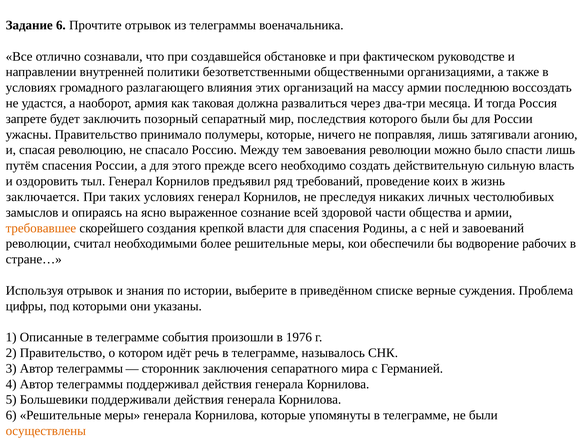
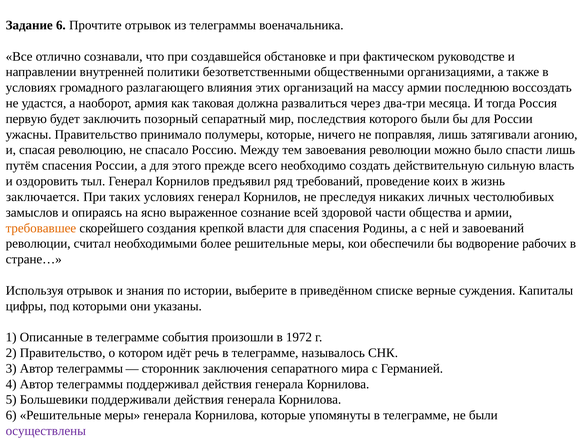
запрете: запрете -> первую (26, 119)
Проблема: Проблема -> Капиталы (546, 291)
1976: 1976 -> 1972 (299, 338)
осуществлены colour: orange -> purple (46, 431)
